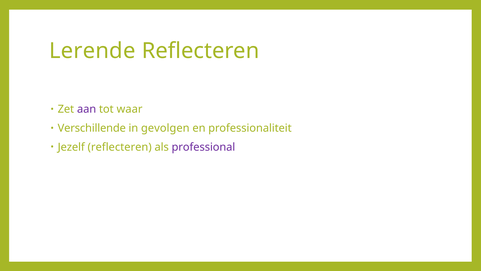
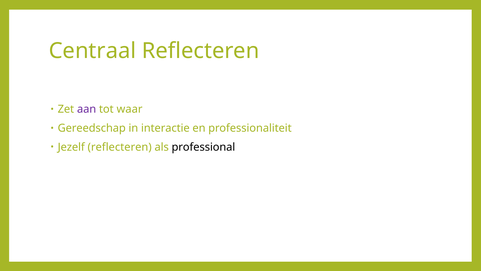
Lerende: Lerende -> Centraal (92, 51)
Verschillende: Verschillende -> Gereedschap (92, 128)
gevolgen: gevolgen -> interactie (165, 128)
professional colour: purple -> black (203, 147)
